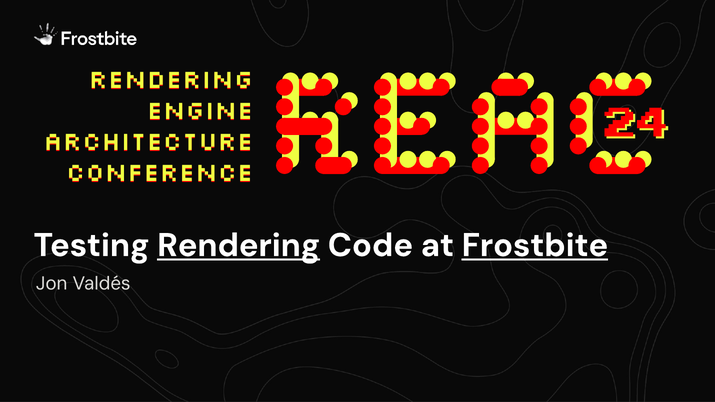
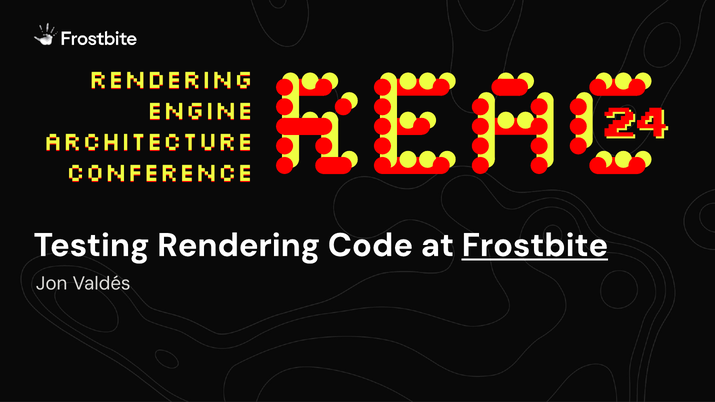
Rendering underline: present -> none (239, 245)
